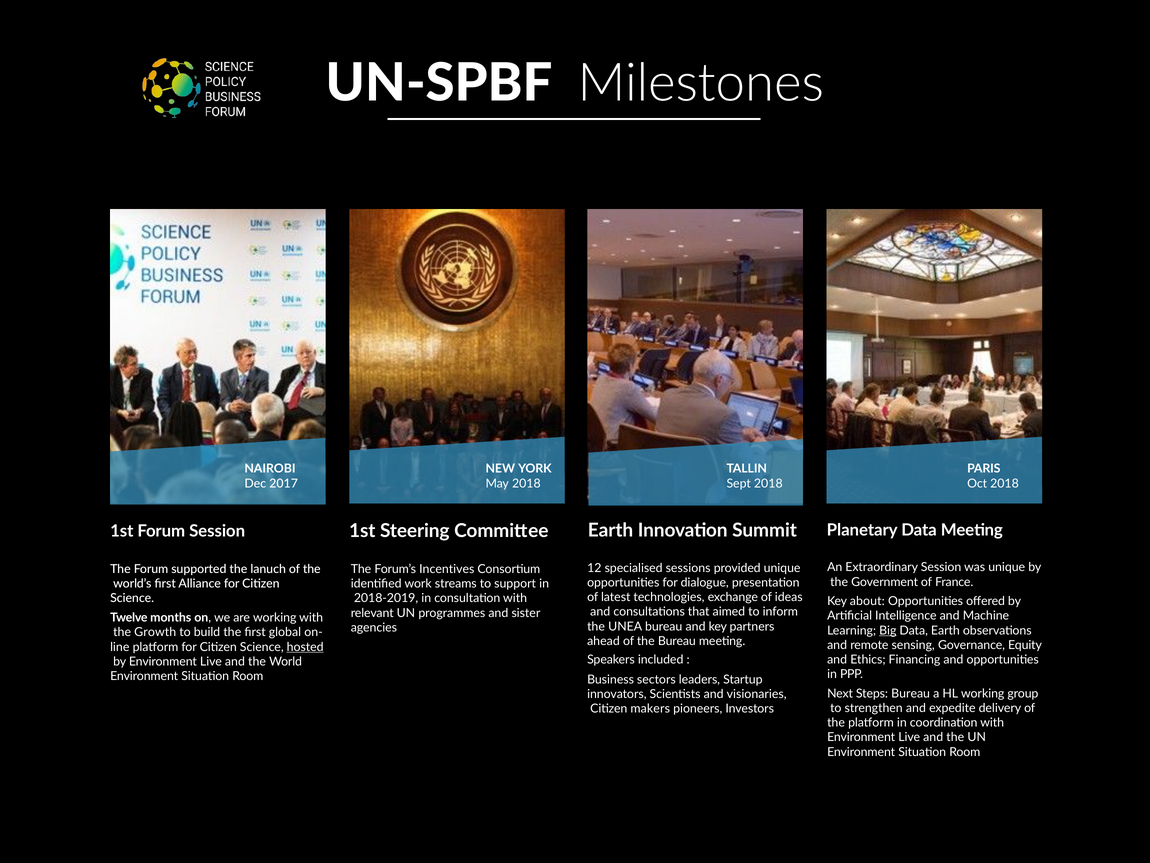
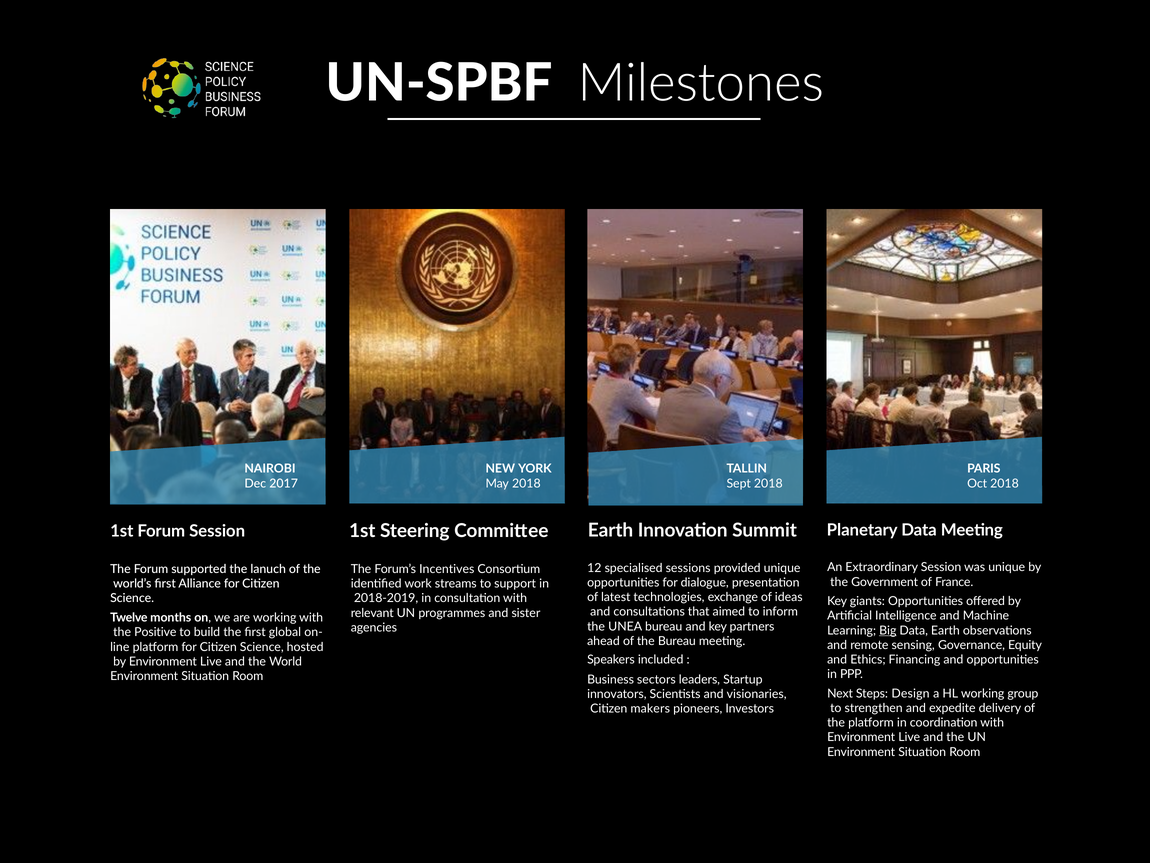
about: about -> giants (867, 601)
Growth: Growth -> Positive (155, 632)
hosted underline: present -> none (305, 647)
Steps Bureau: Bureau -> Design (911, 693)
